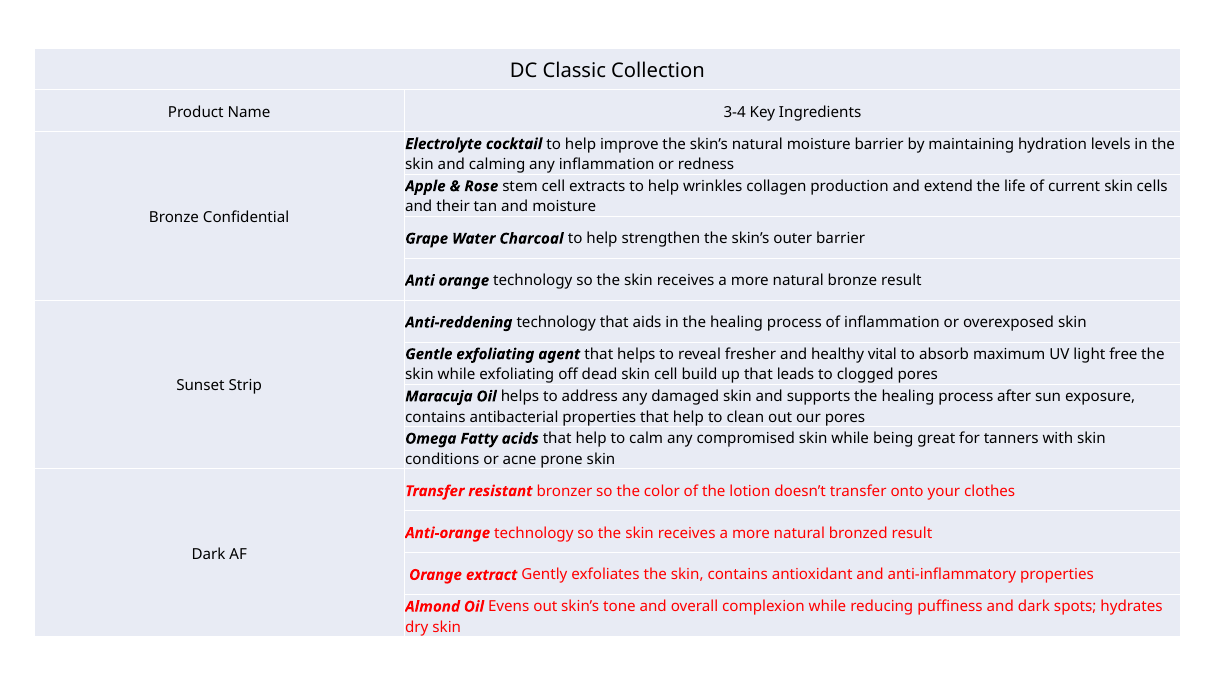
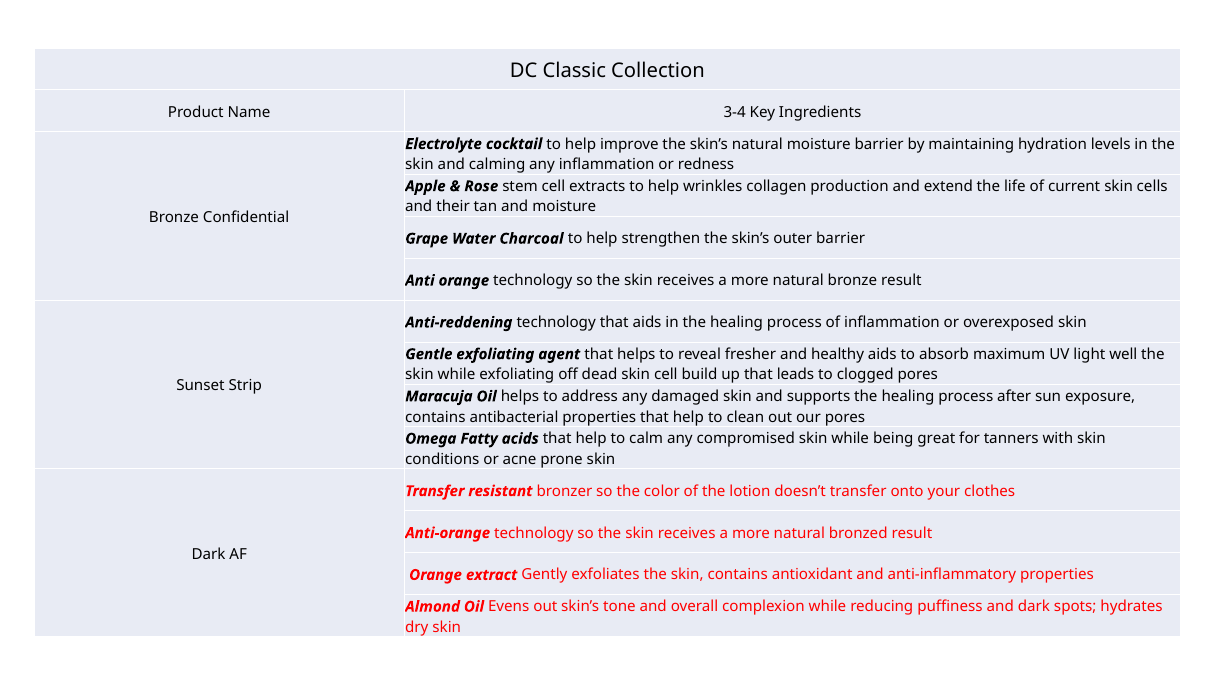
healthy vital: vital -> aids (882, 354)
free: free -> well (1123, 354)
